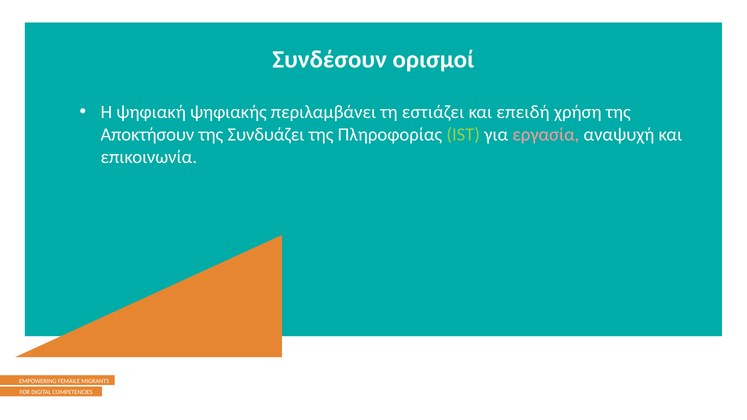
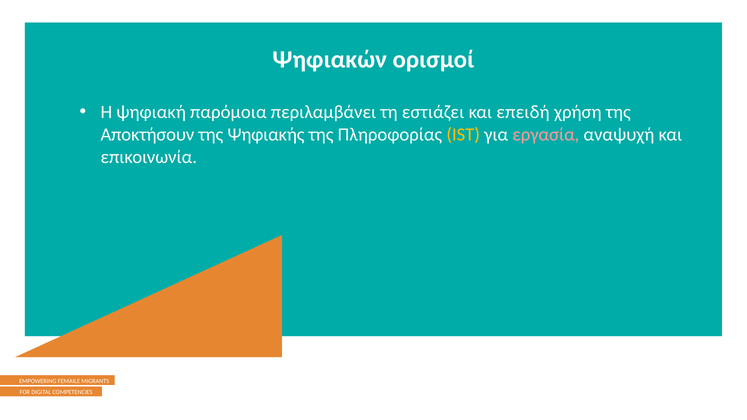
Συνδέσουν: Συνδέσουν -> Ψηφιακών (330, 60)
ψηφιακής: ψηφιακής -> παρόμοια (228, 112)
Συνδυάζει: Συνδυάζει -> Ψηφιακής (266, 135)
IST colour: light green -> yellow (463, 135)
